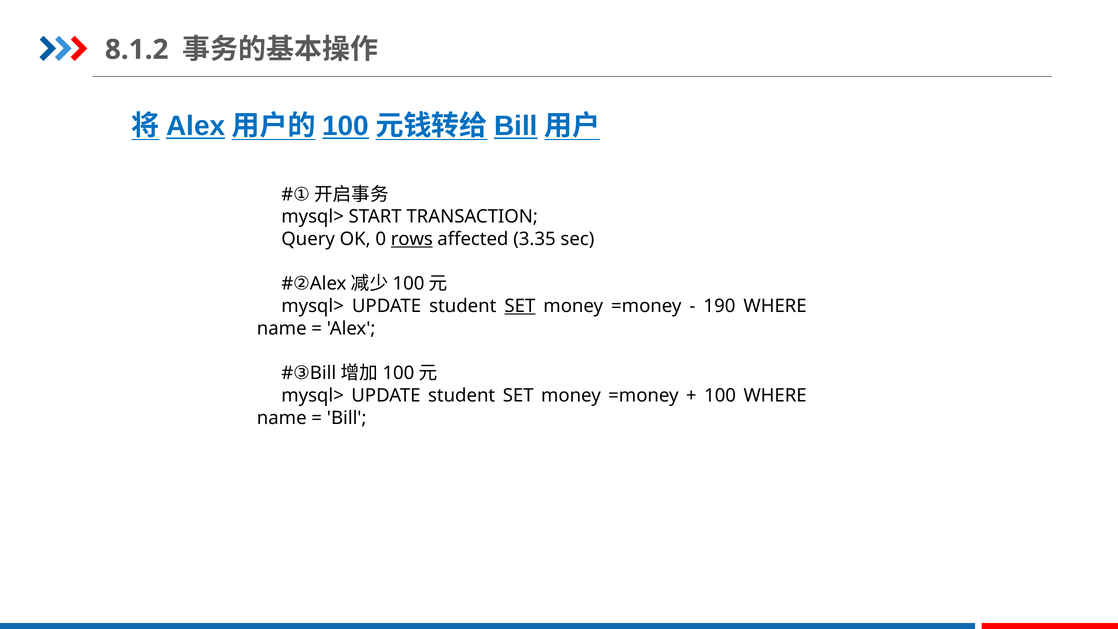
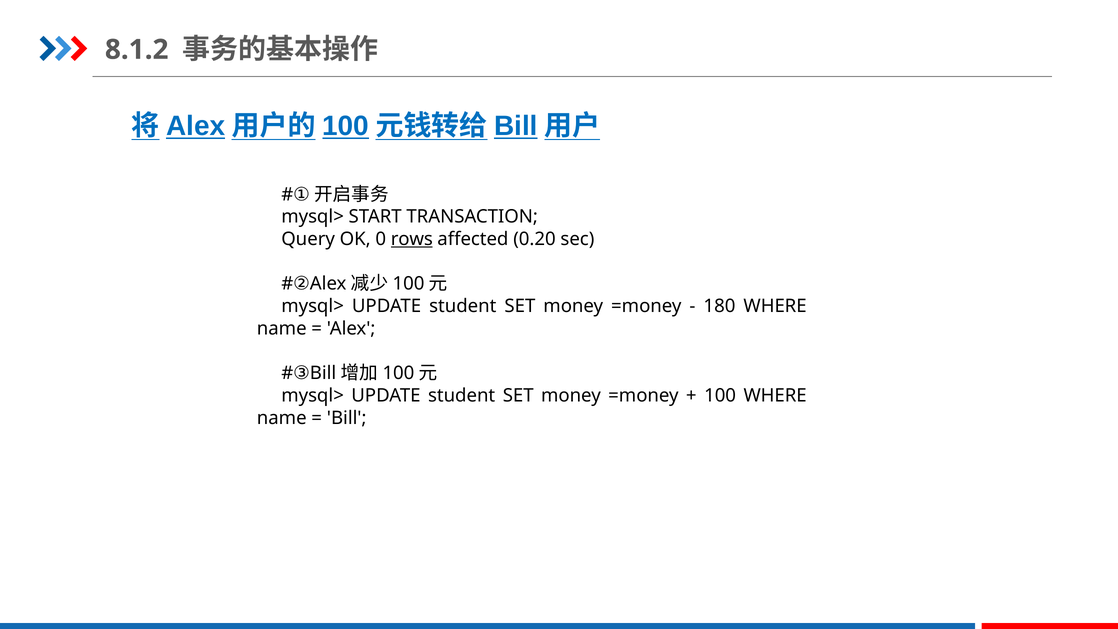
3.35: 3.35 -> 0.20 (534, 239)
SET underline: present -> none (520, 306)
190: 190 -> 180 (719, 306)
